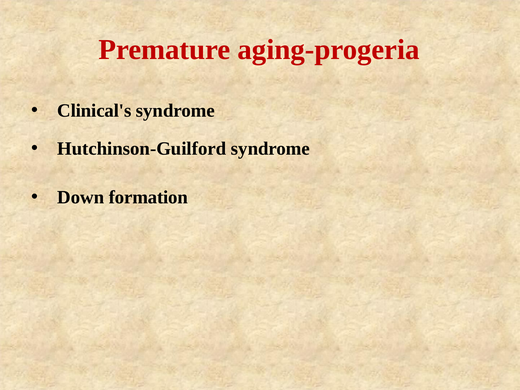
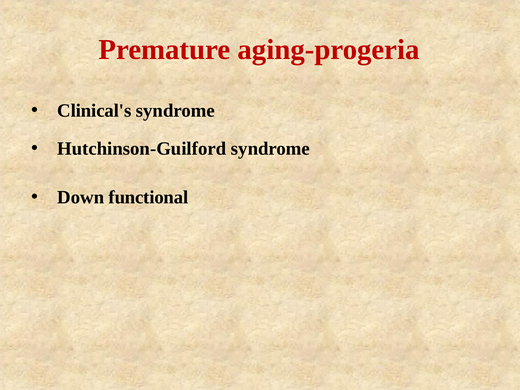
formation: formation -> functional (148, 197)
